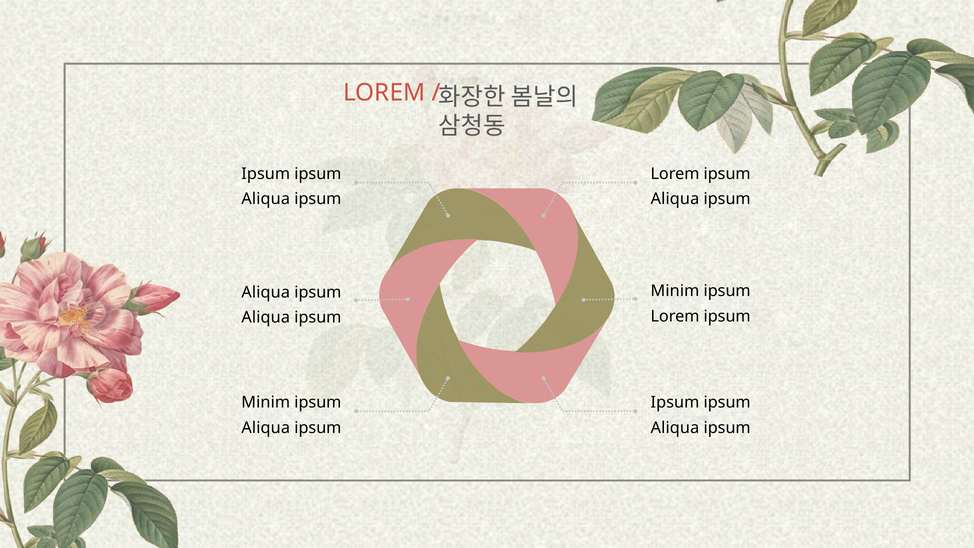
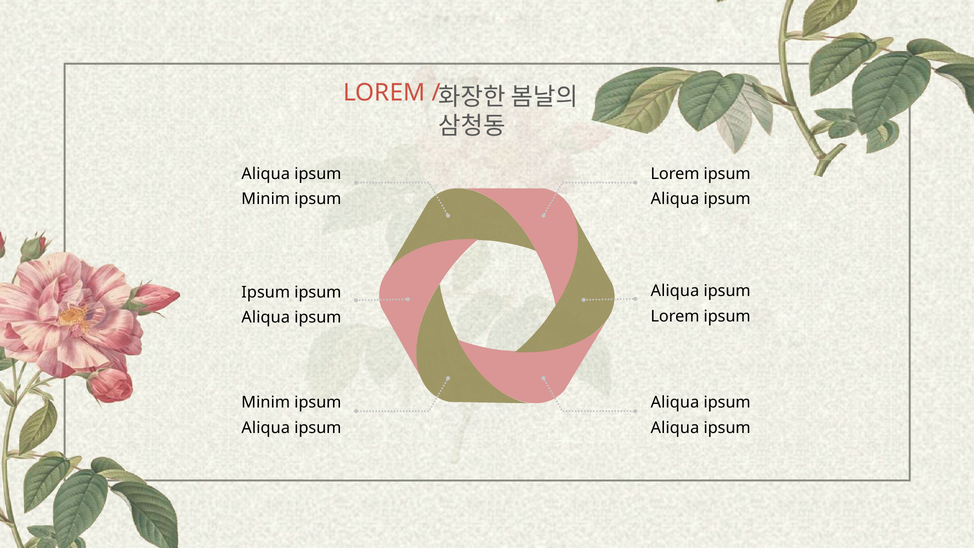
Ipsum: Ipsum -> Aliqua (266, 174)
Aliqua: Aliqua -> Minim (266, 199)
Minim: Minim -> Aliqua (675, 291)
Aliqua: Aliqua -> Ipsum (266, 292)
Ipsum: Ipsum -> Aliqua (675, 402)
